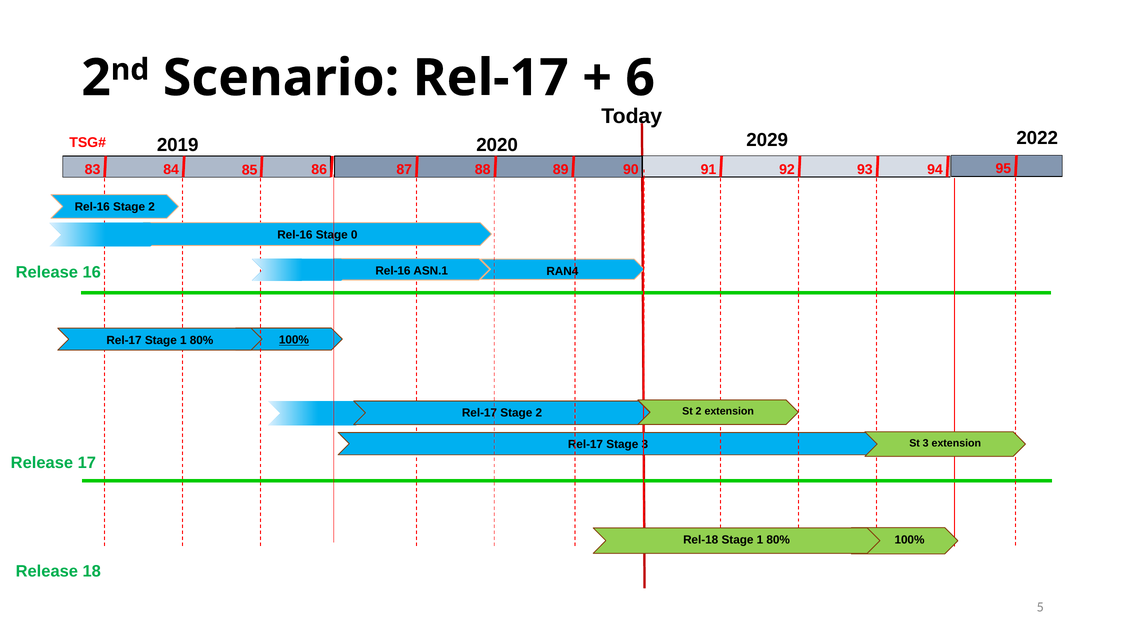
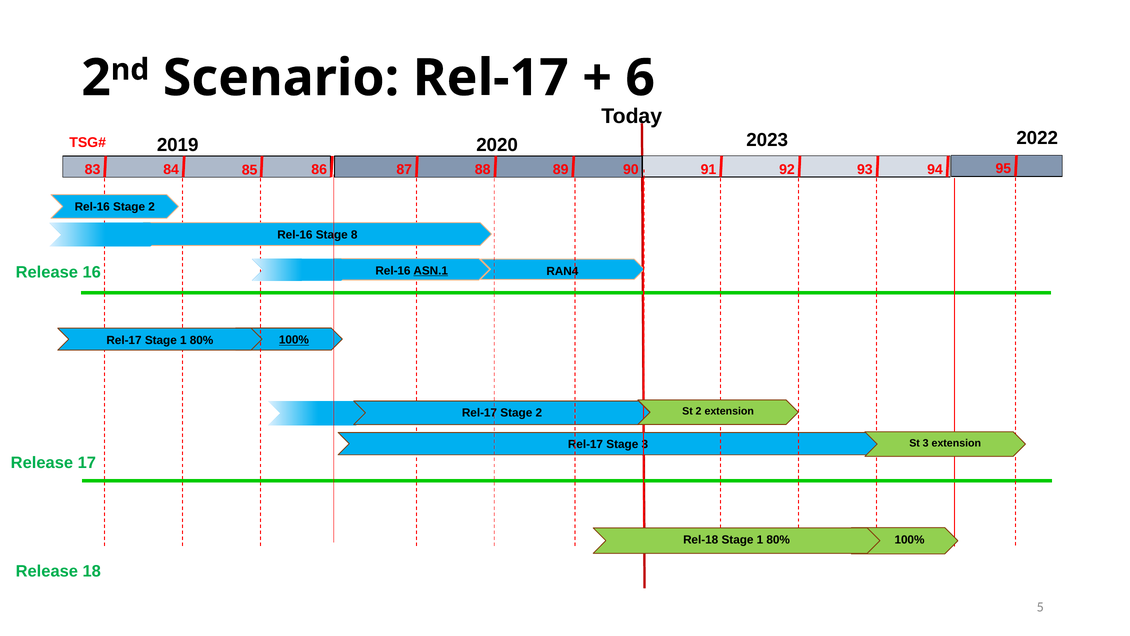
2029: 2029 -> 2023 (767, 140)
0: 0 -> 8 (354, 235)
ASN.1 underline: none -> present (431, 271)
